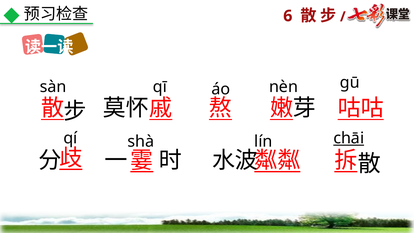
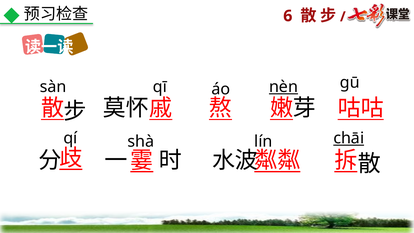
nèn underline: none -> present (284, 87)
